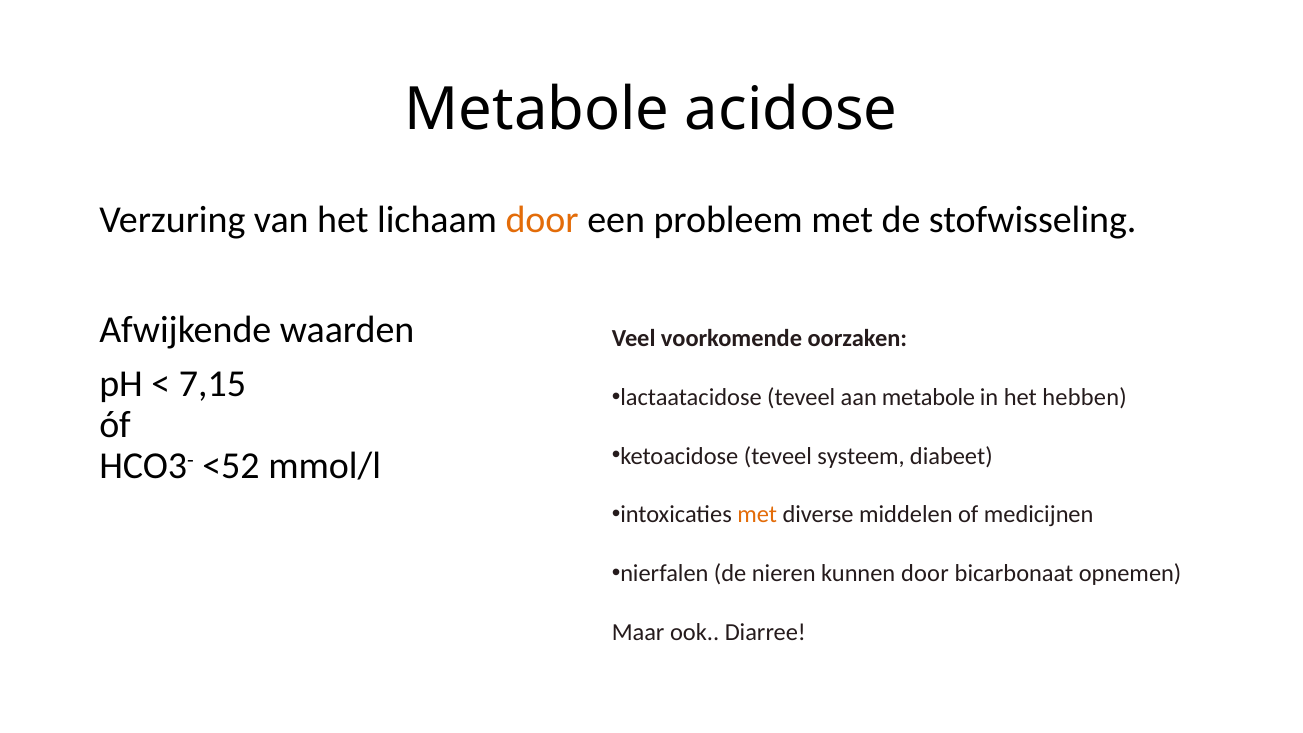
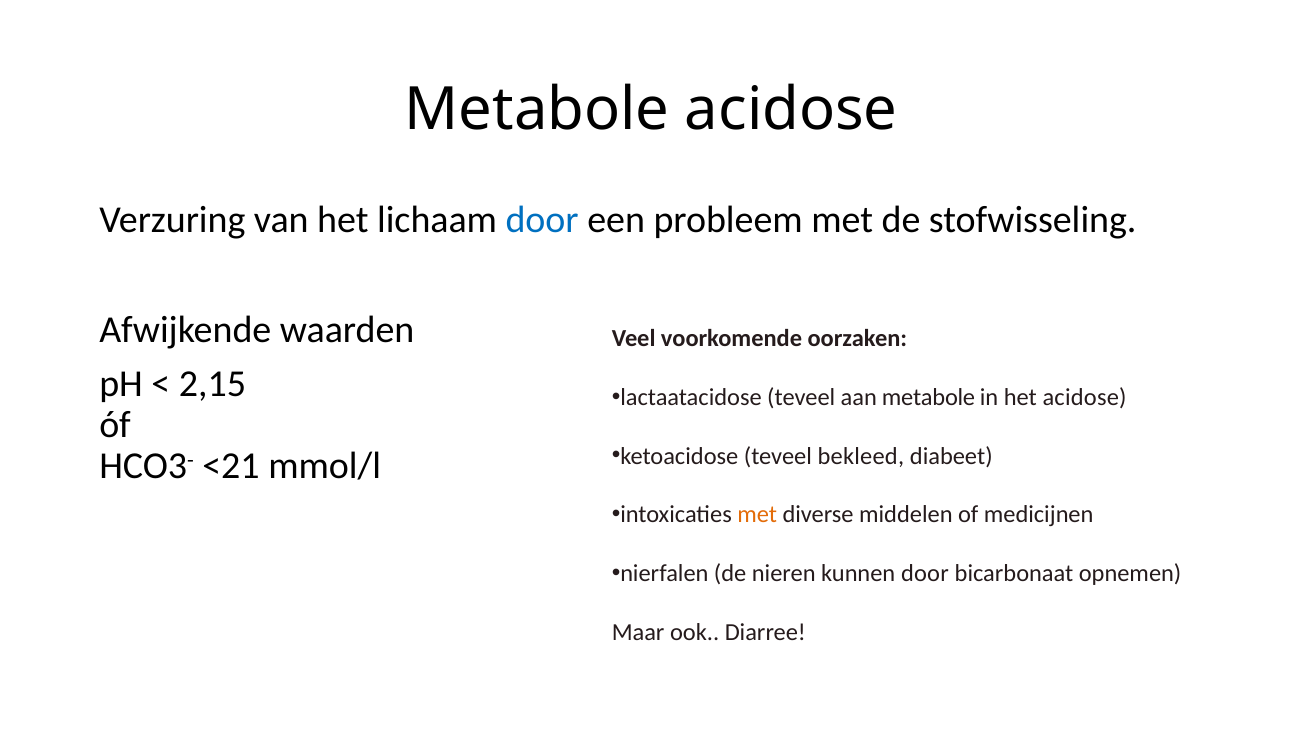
door colour: orange -> blue (542, 220)
7,15: 7,15 -> 2,15 (212, 384)
het hebben: hebben -> acidose (1085, 397)
systeem: systeem -> bekleed (861, 456)
<52: <52 -> <21 (231, 466)
